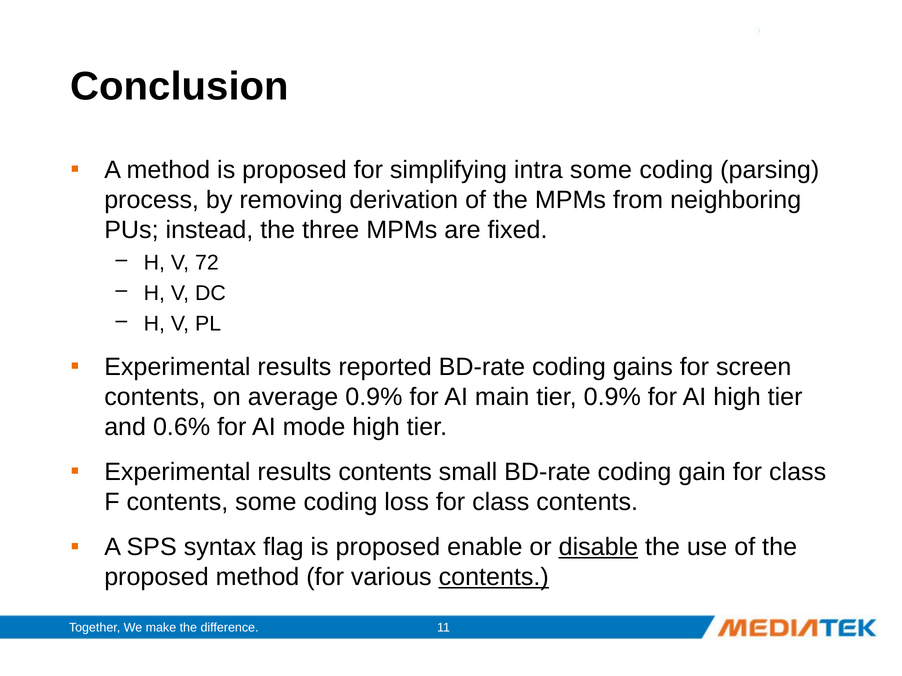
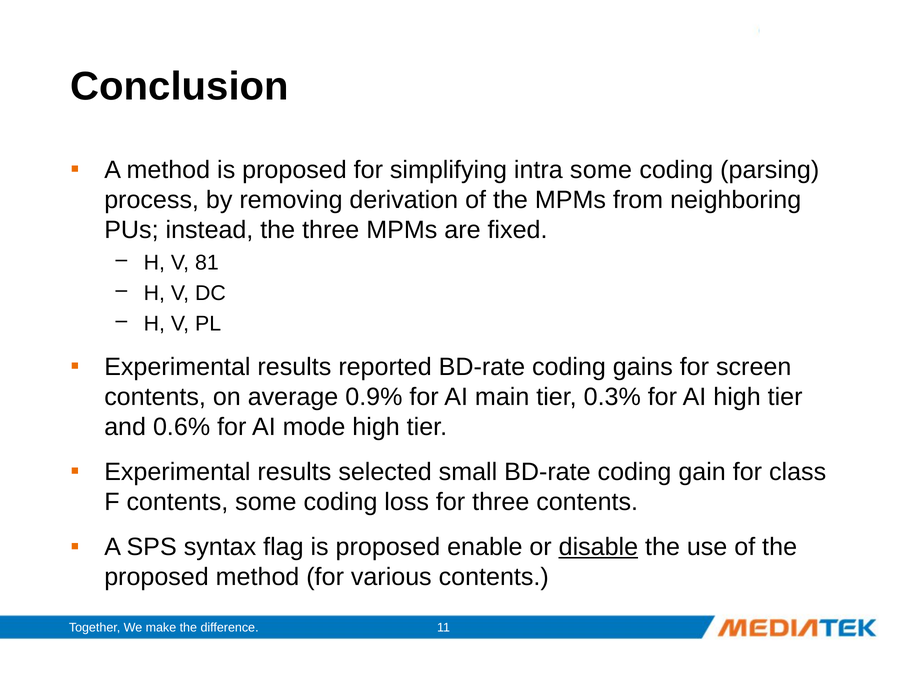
72: 72 -> 81 (207, 263)
tier 0.9%: 0.9% -> 0.3% (612, 397)
results contents: contents -> selected (385, 472)
loss for class: class -> three (501, 502)
contents underline: present -> none (494, 578)
